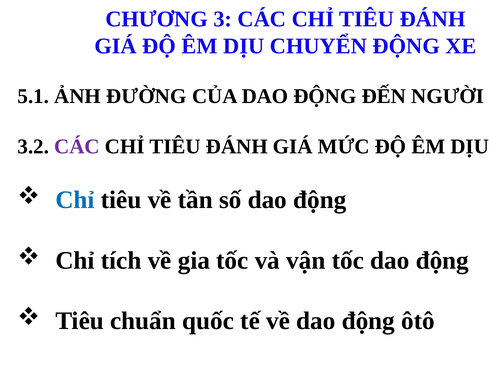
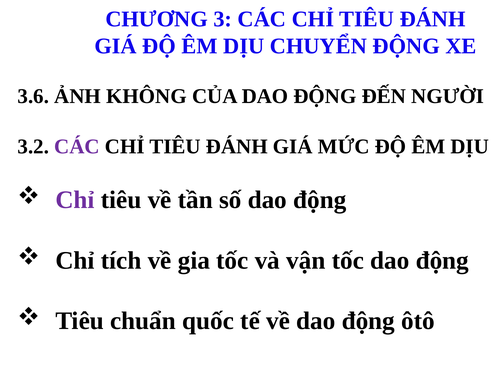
5.1: 5.1 -> 3.6 (33, 96)
ĐƯỜNG: ĐƯỜNG -> KHÔNG (146, 96)
Chỉ colour: blue -> purple (75, 200)
